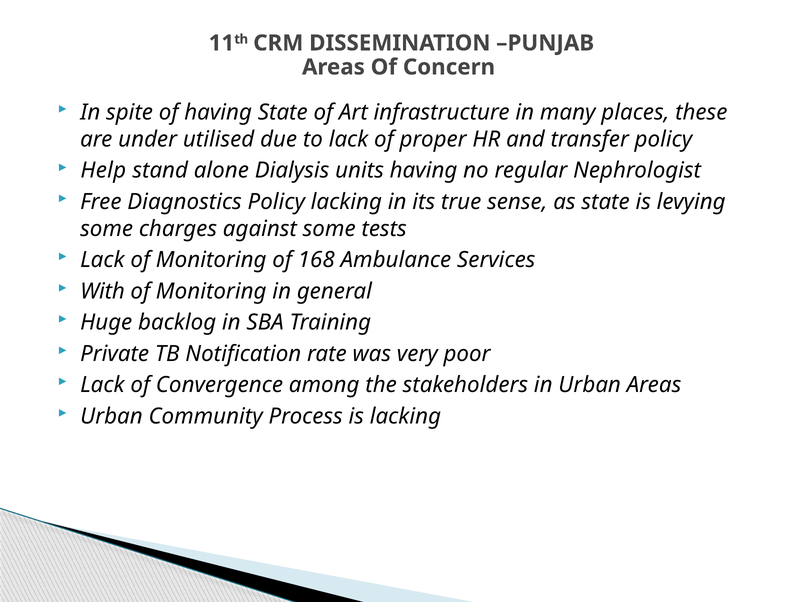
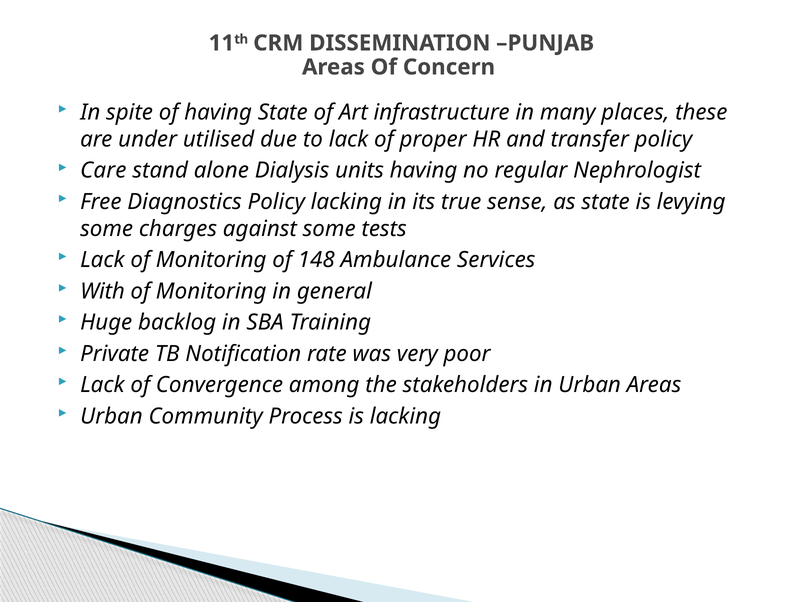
Help: Help -> Care (103, 171)
168: 168 -> 148 (316, 260)
